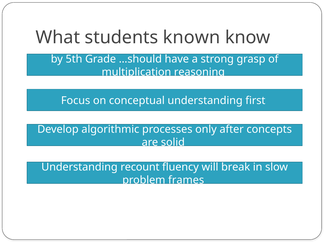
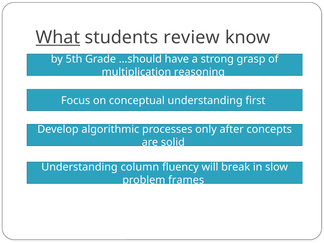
What underline: none -> present (58, 37)
known: known -> review (192, 37)
recount: recount -> column (140, 167)
